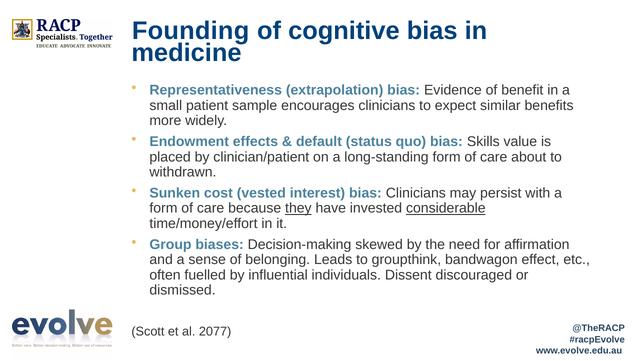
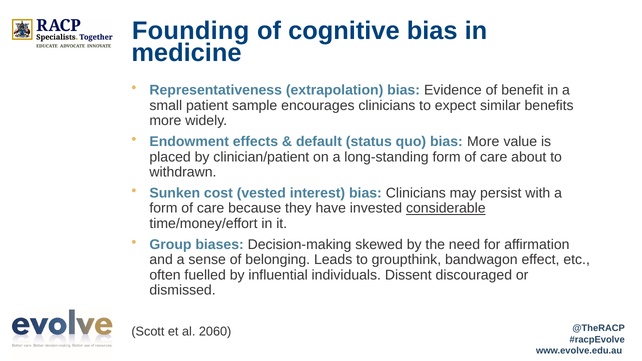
bias Skills: Skills -> More (483, 142)
they underline: present -> none (298, 208)
2077: 2077 -> 2060 (215, 332)
